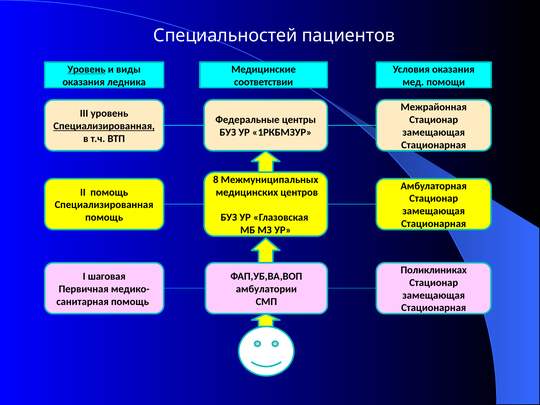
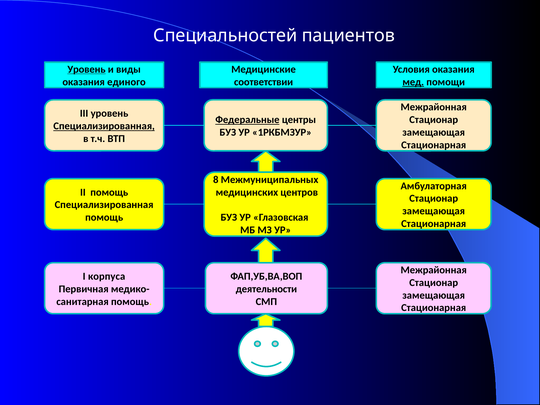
ледника: ледника -> единого (126, 82)
мед underline: none -> present (413, 82)
Федеральные underline: none -> present (247, 120)
Поликлиниках: Поликлиниках -> Межрайонная (434, 270)
шаговая: шаговая -> корпуса (107, 276)
амбулатории: амбулатории -> деятельности (266, 289)
